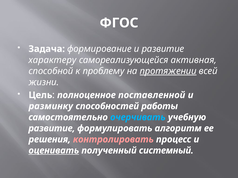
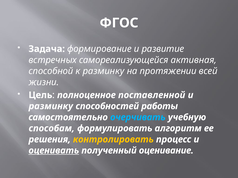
характеру: характеру -> встречных (53, 60)
к проблему: проблему -> разминку (104, 71)
протяжении underline: present -> none (168, 71)
развитие: развитие -> способам (52, 129)
контролировать colour: pink -> yellow (113, 140)
системный: системный -> оценивание (166, 151)
